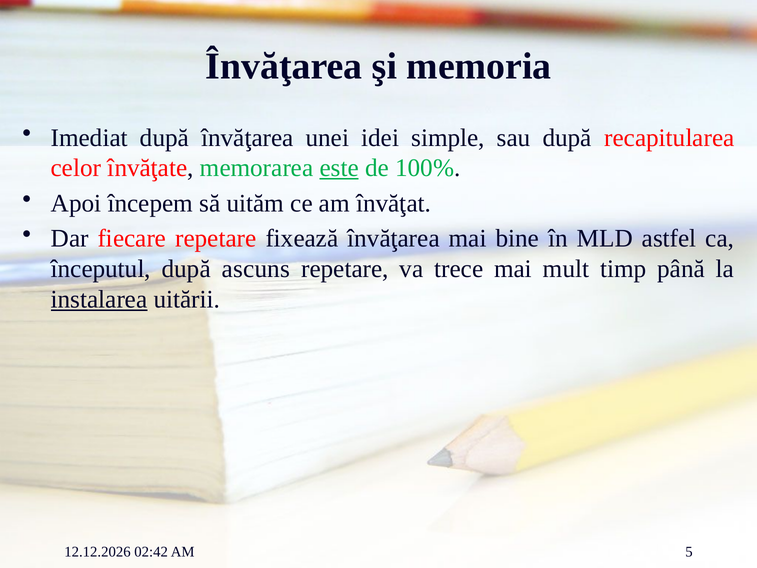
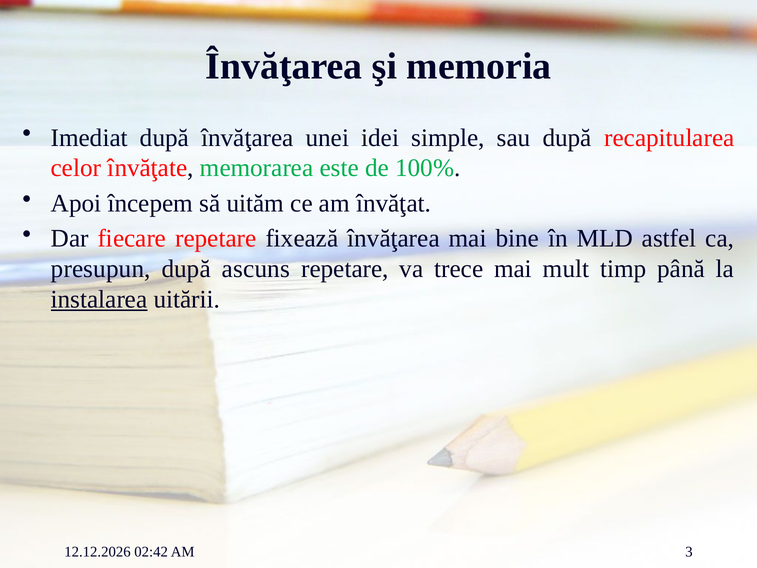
este underline: present -> none (339, 168)
începutul: începutul -> presupun (101, 269)
5: 5 -> 3 (689, 552)
